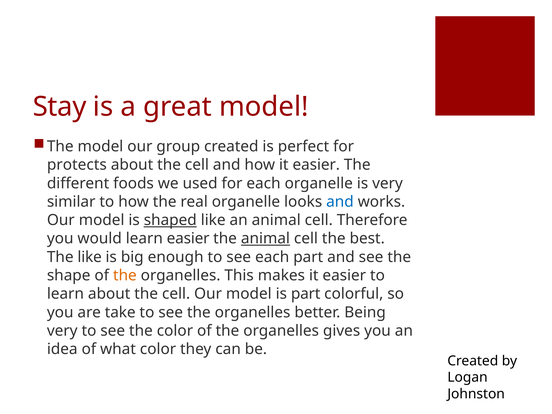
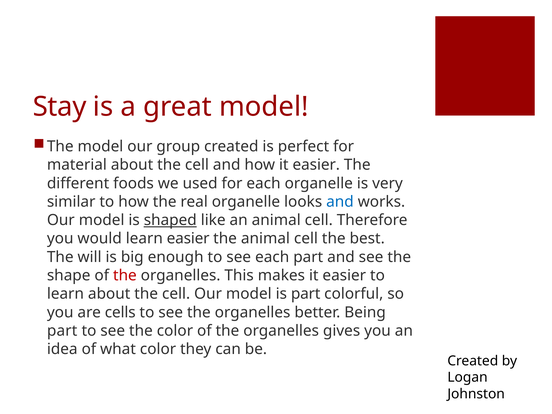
protects: protects -> material (77, 165)
animal underline: present -> none (265, 239)
The like: like -> will (90, 257)
the colour: orange -> red (125, 275)
take: take -> cells (120, 312)
very: very -> part (62, 331)
